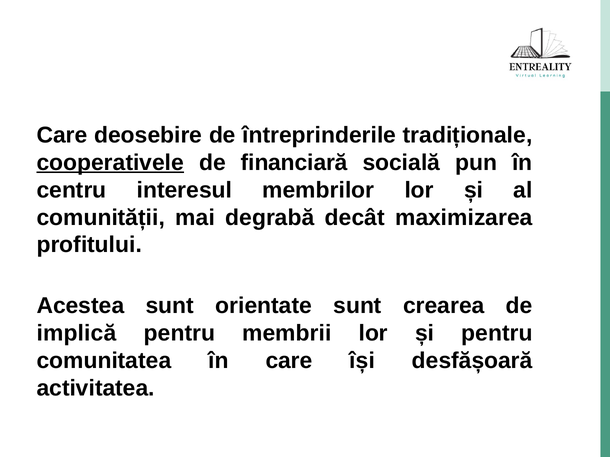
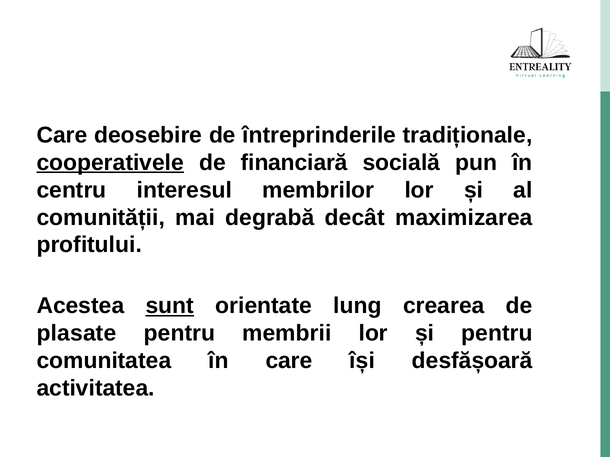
sunt underline: none -> present (170, 306)
orientate sunt: sunt -> lung (357, 306)
implică: implică -> plasate (77, 334)
